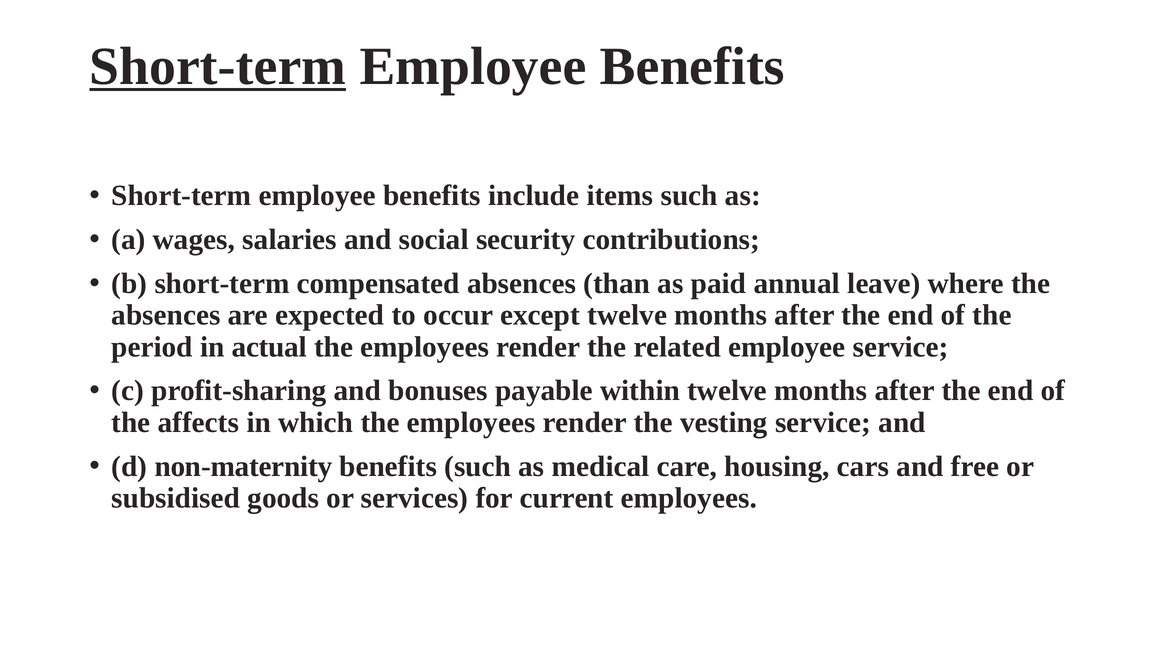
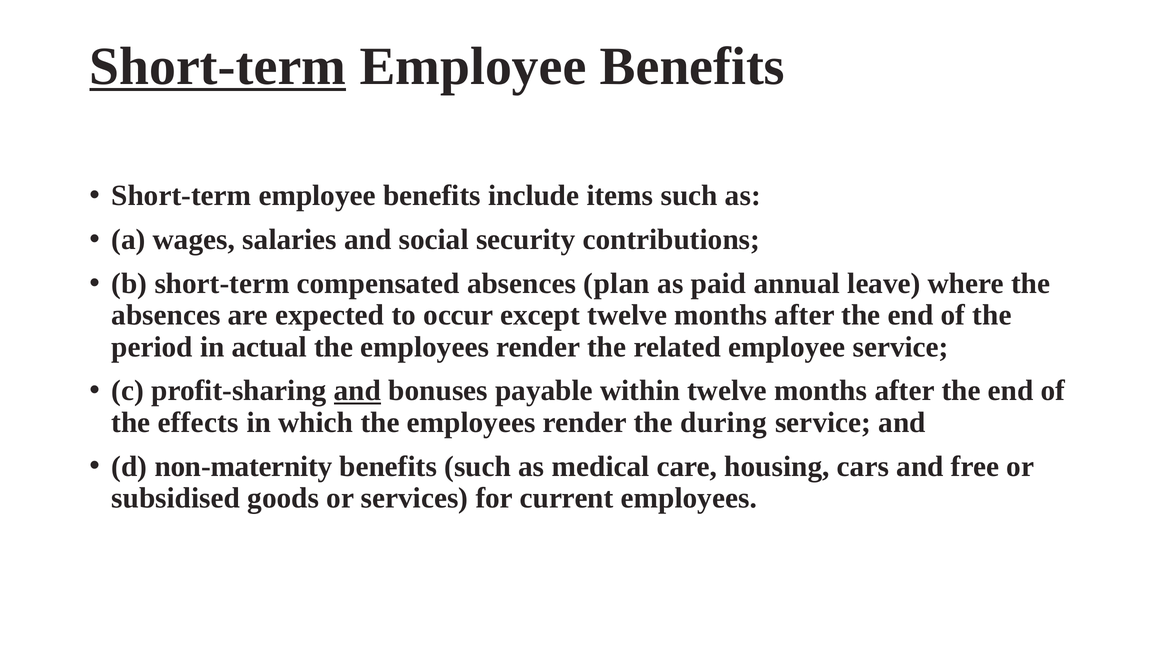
than: than -> plan (617, 283)
and underline: none -> present (357, 391)
affects: affects -> effects (198, 422)
vesting: vesting -> during (724, 422)
